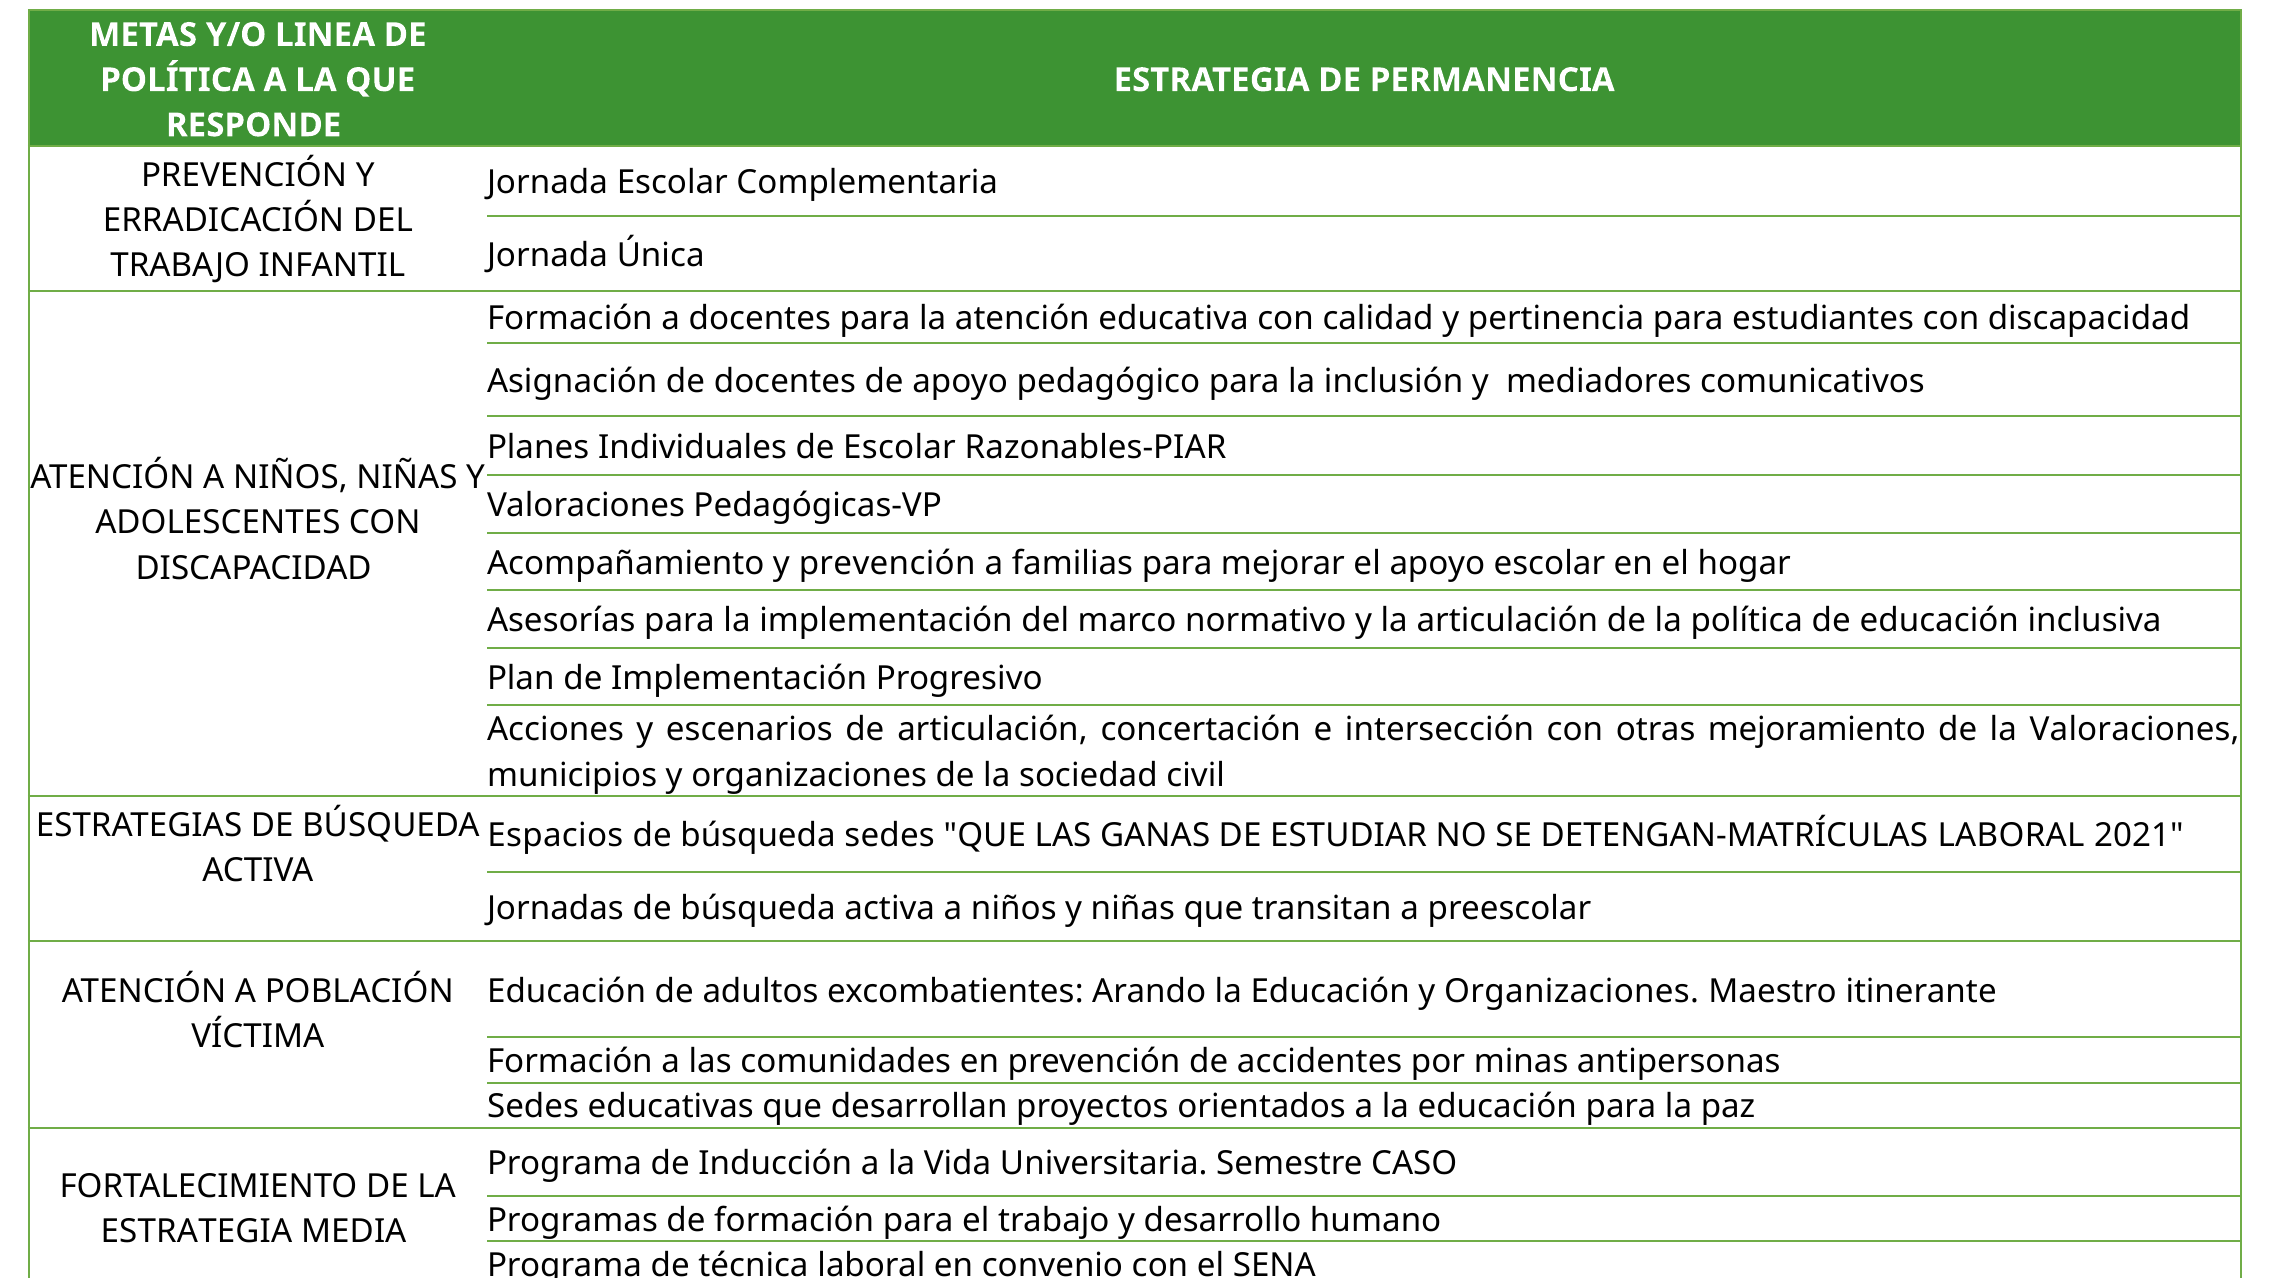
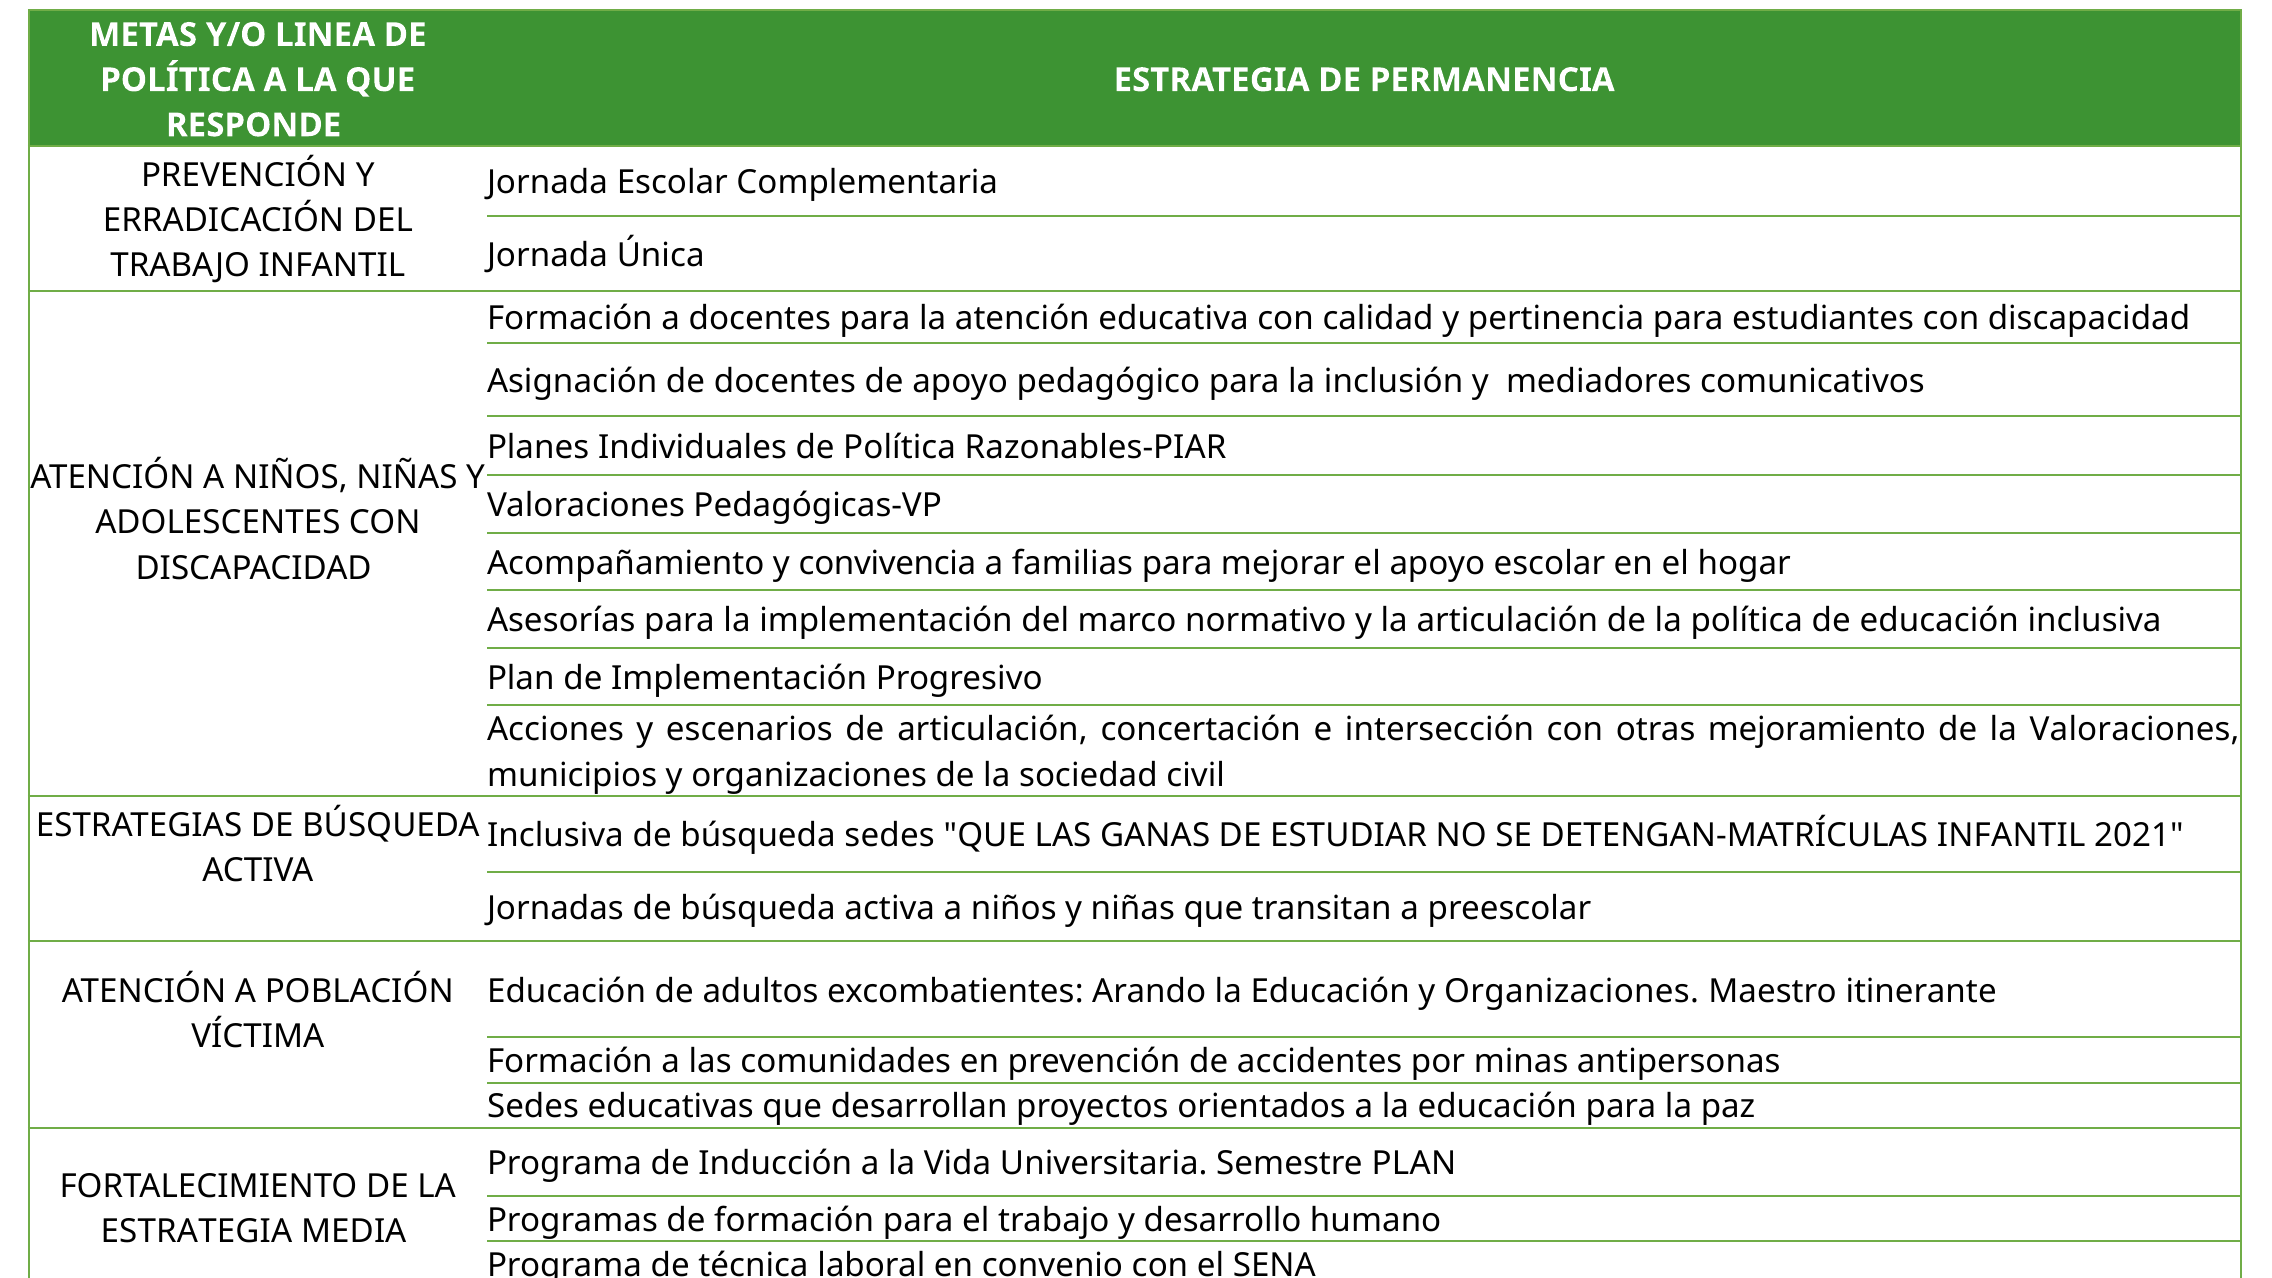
Individuales de Escolar: Escolar -> Política (900, 447)
y prevención: prevención -> convivencia (887, 563)
Espacios: Espacios -> Inclusiva (555, 836)
DETENGAN-MATRÍCULAS LABORAL: LABORAL -> INFANTIL (2011, 836)
Semestre CASO: CASO -> PLAN (1414, 1164)
